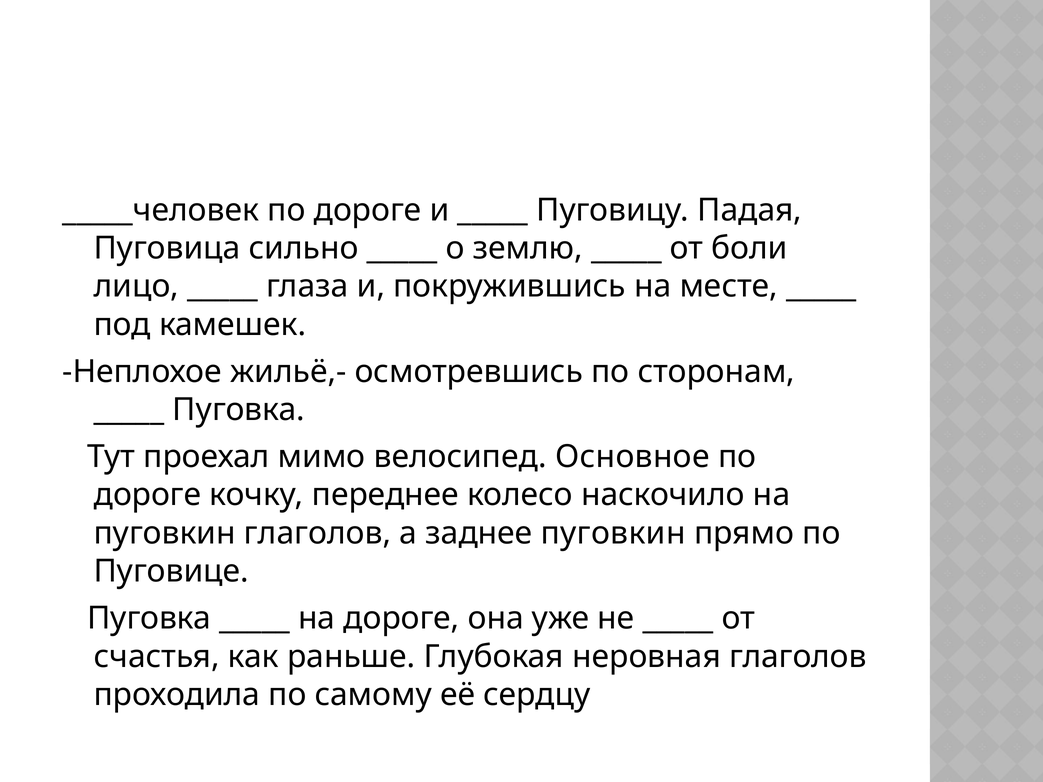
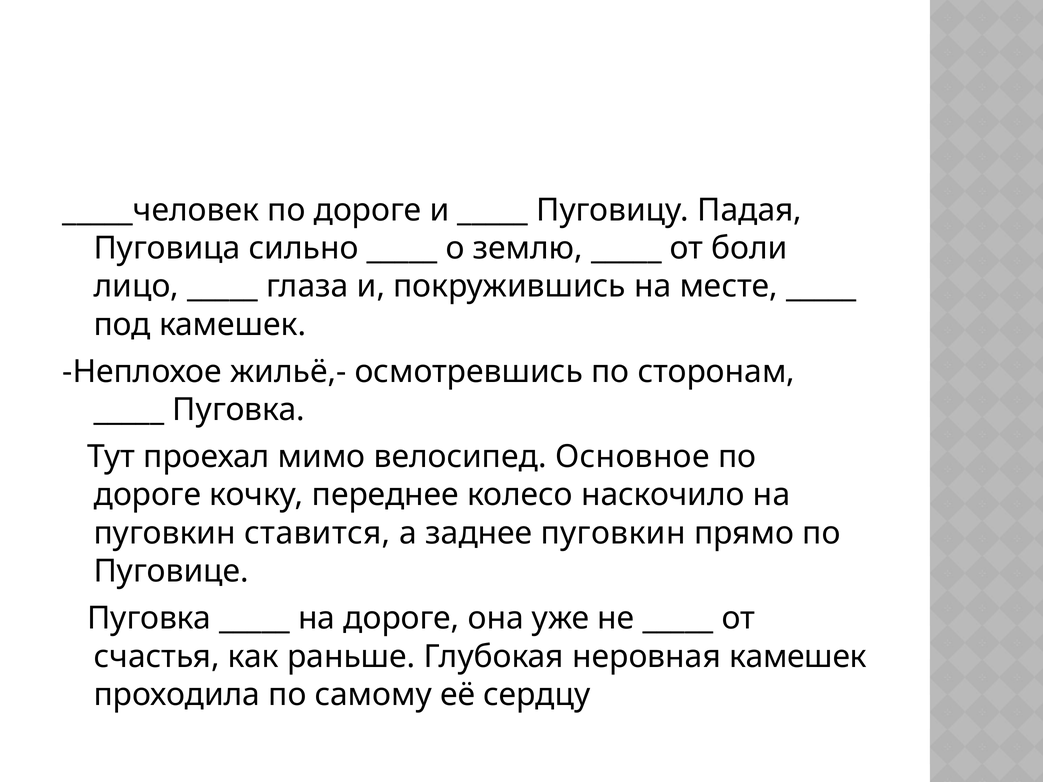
пуговкин глаголов: глаголов -> ставится (317, 533)
неровная глаголов: глаголов -> камешек (798, 657)
